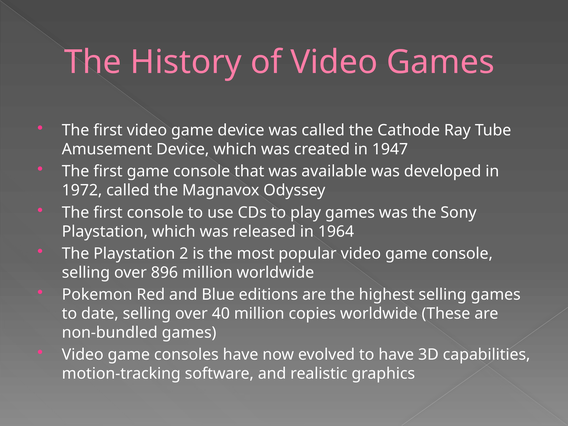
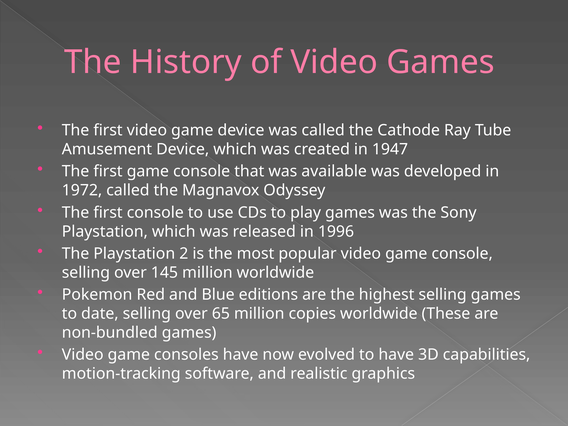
1964: 1964 -> 1996 (336, 231)
896: 896 -> 145 (164, 273)
40: 40 -> 65 (221, 314)
